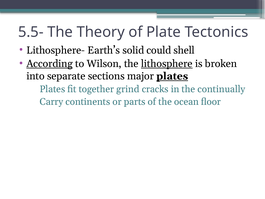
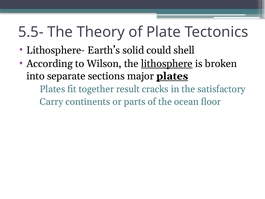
According underline: present -> none (50, 64)
grind: grind -> result (128, 89)
continually: continually -> satisfactory (221, 89)
